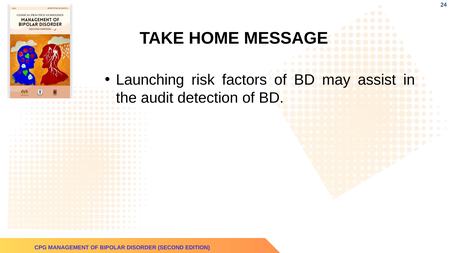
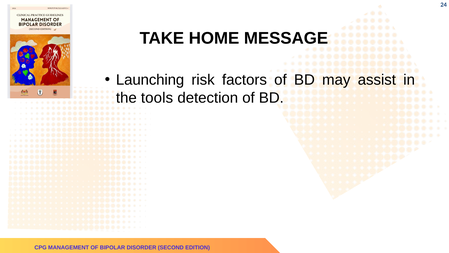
audit: audit -> tools (157, 98)
